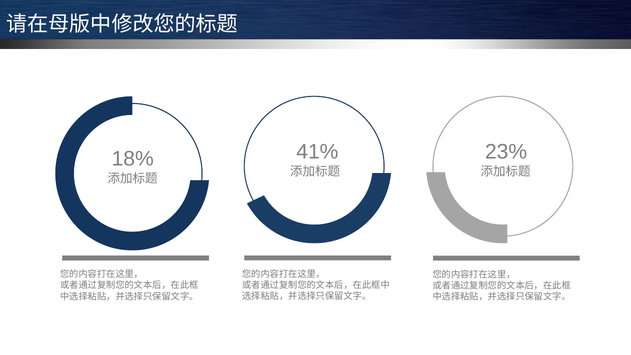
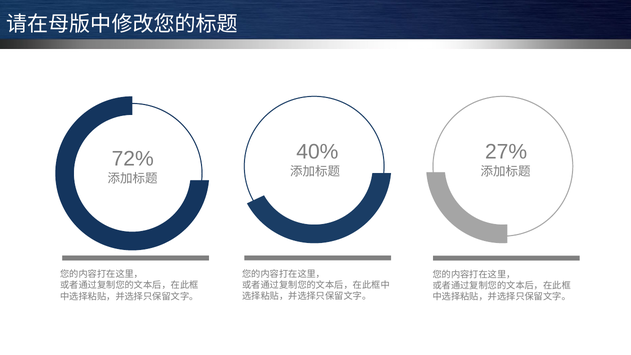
41%: 41% -> 40% (317, 152)
23%: 23% -> 27% (506, 152)
18%: 18% -> 72% (133, 159)
